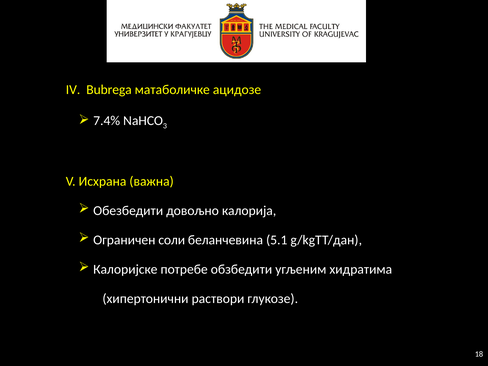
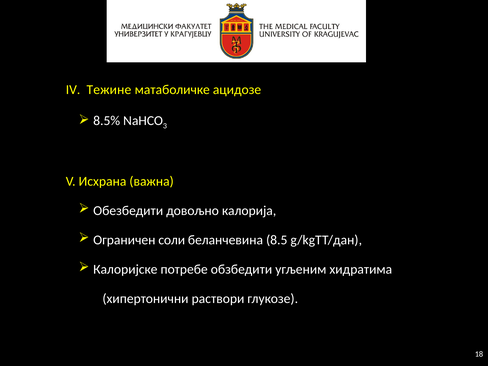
Bubrega: Bubrega -> Тежине (109, 90)
7.4%: 7.4% -> 8.5% (107, 121)
5.1: 5.1 -> 8.5 (277, 240)
